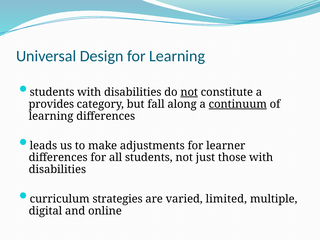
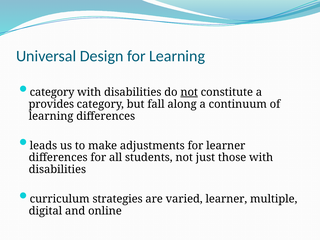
students: students -> category (52, 92)
continuum underline: present -> none (238, 104)
varied limited: limited -> learner (226, 199)
